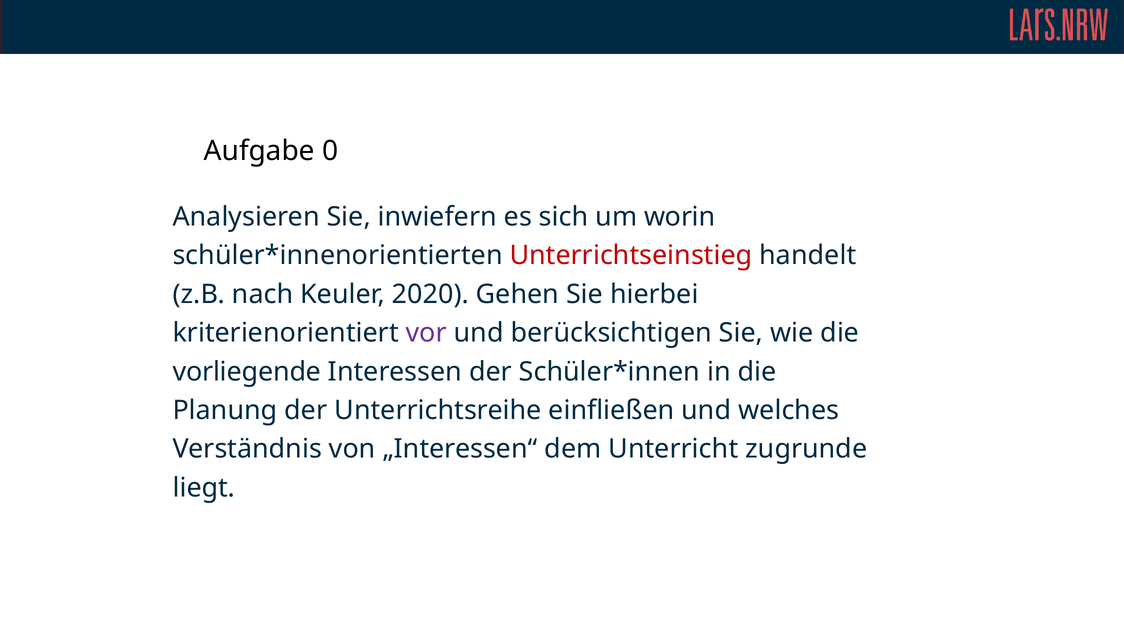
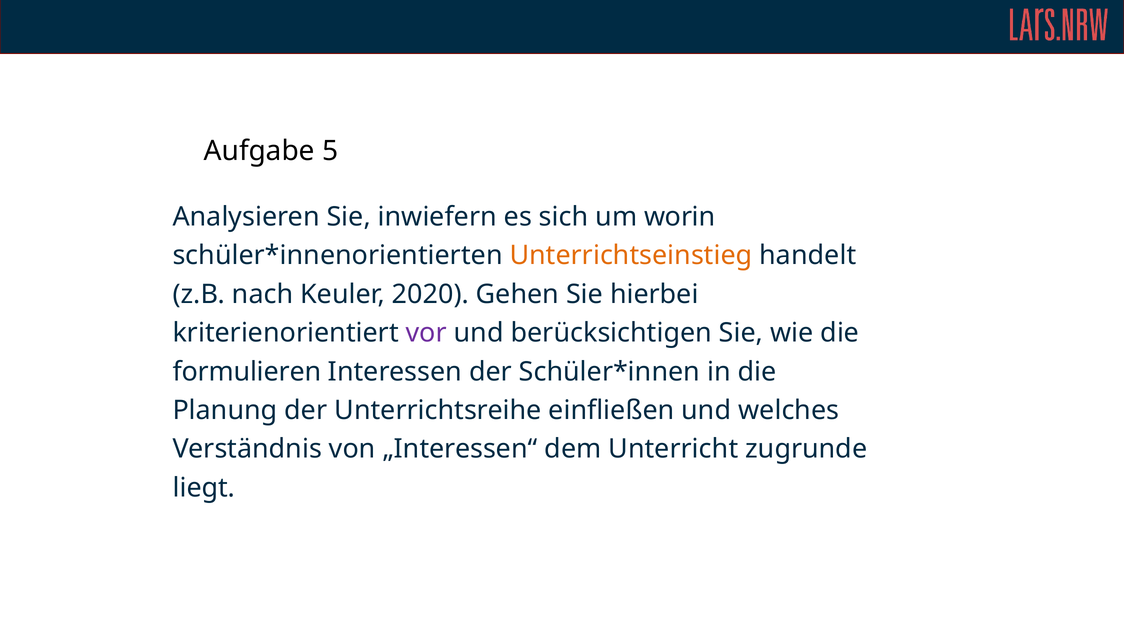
0: 0 -> 5 (330, 151)
Unterrichtseinstieg colour: red -> orange (631, 256)
vorliegende: vorliegende -> formulieren (247, 372)
